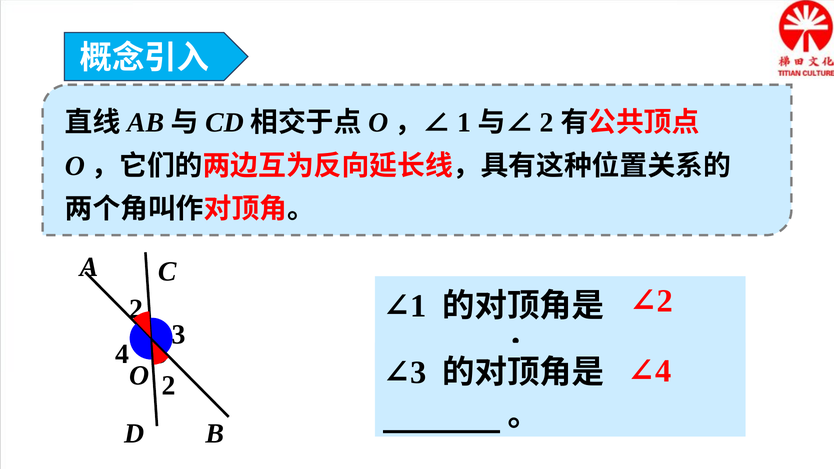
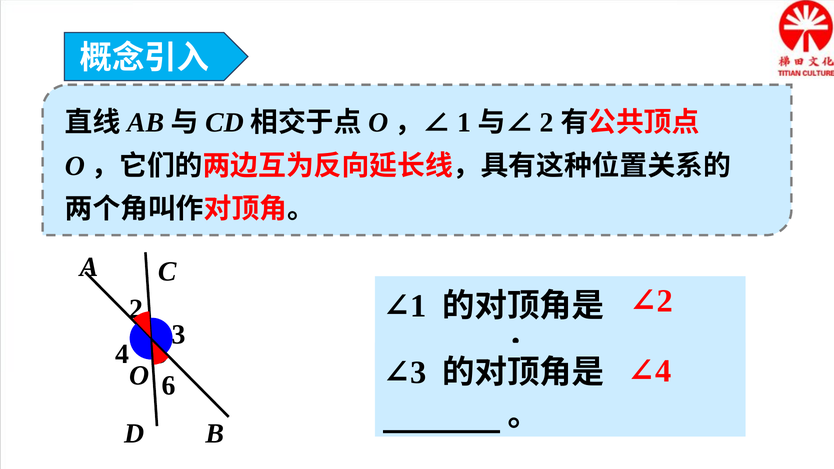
O 2: 2 -> 6 (169, 386)
